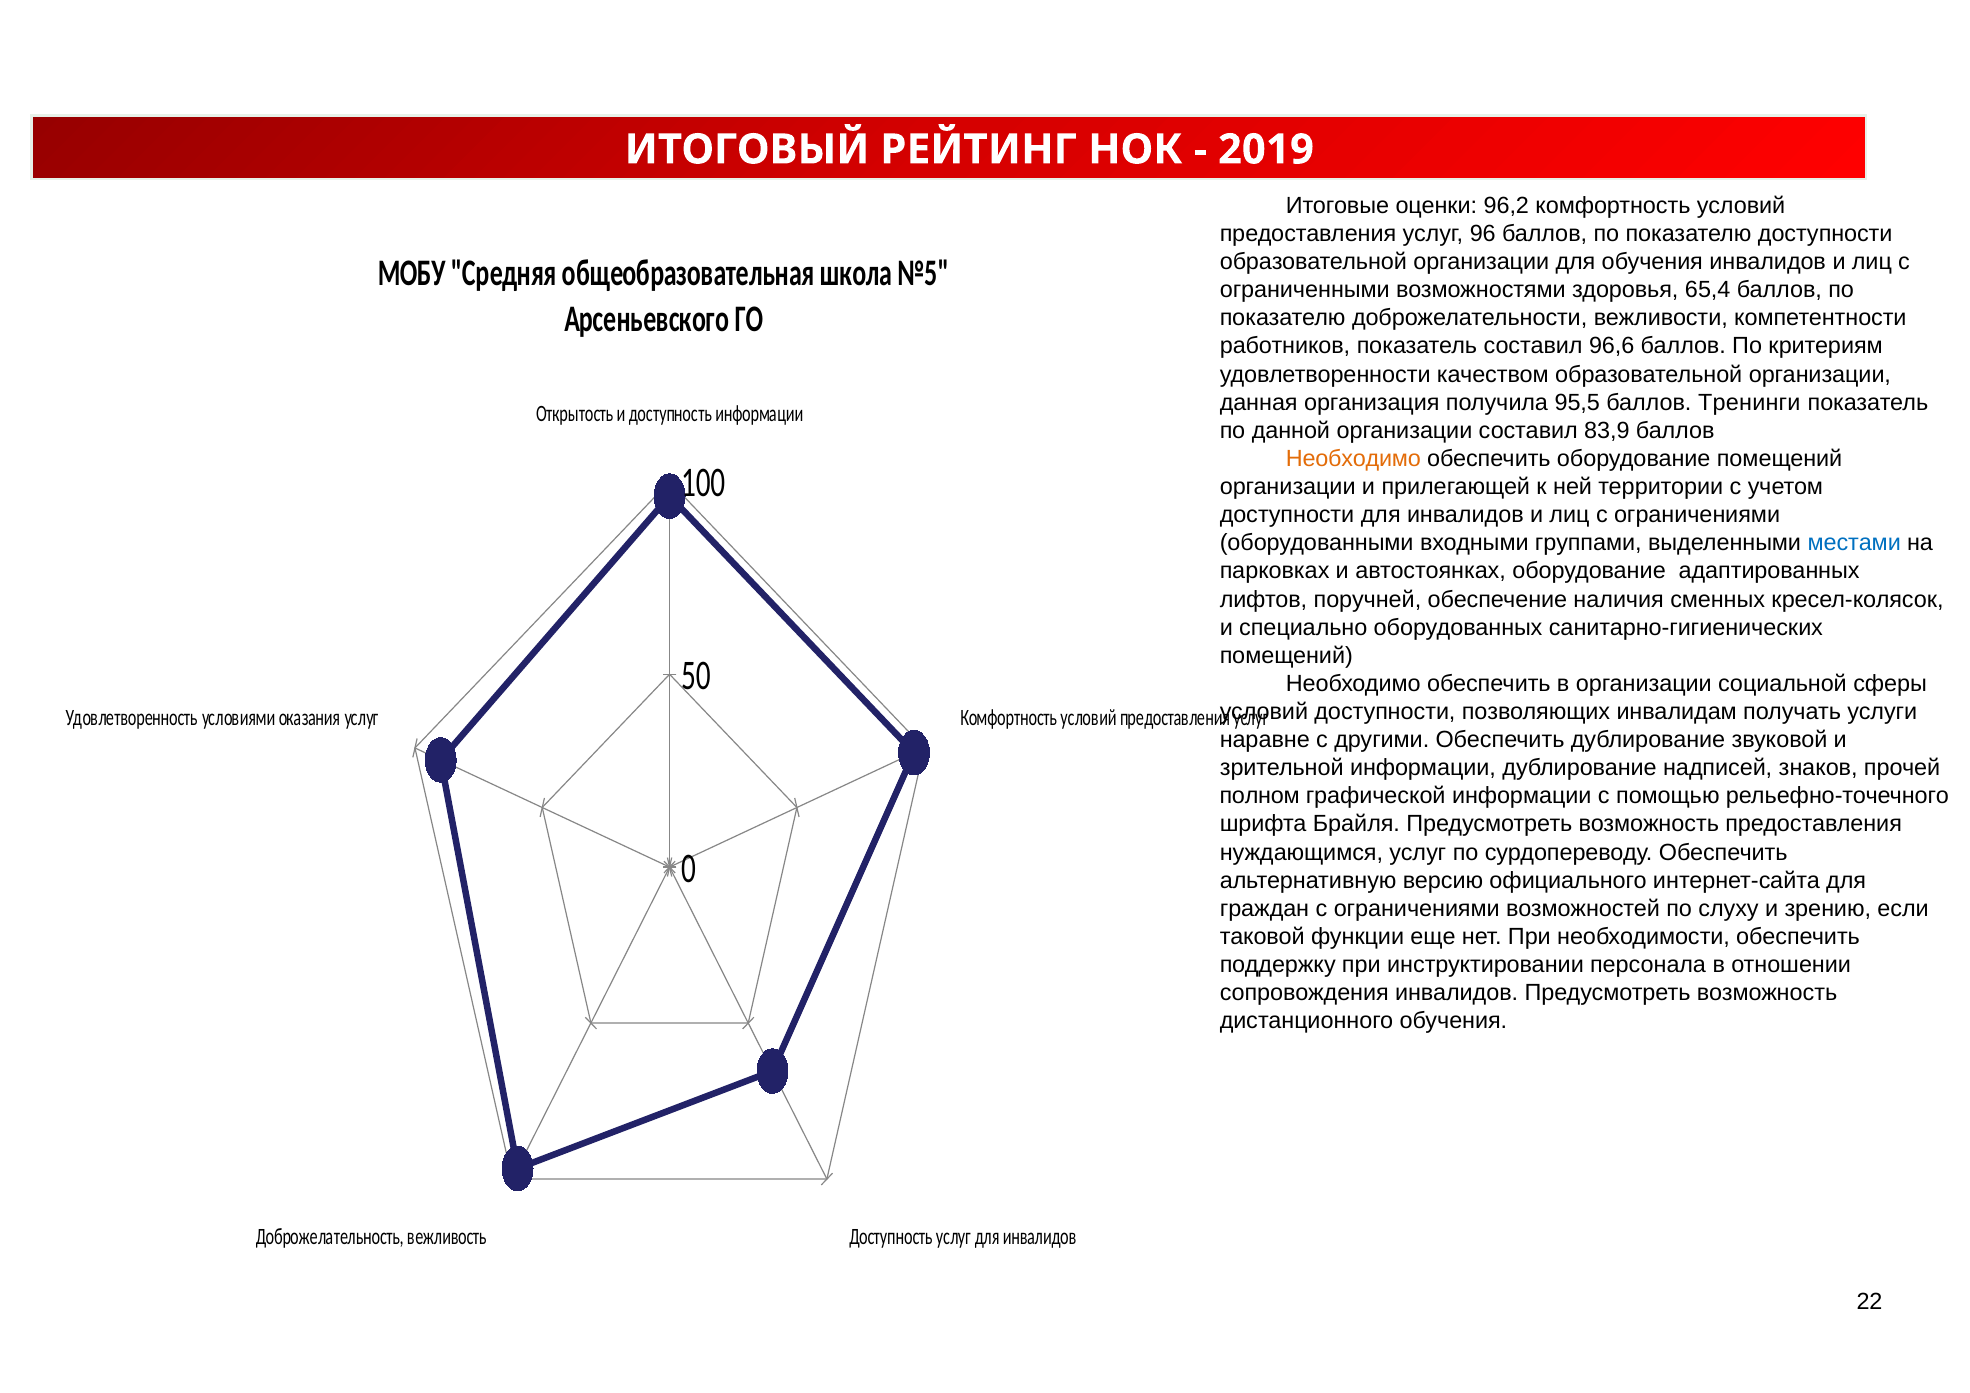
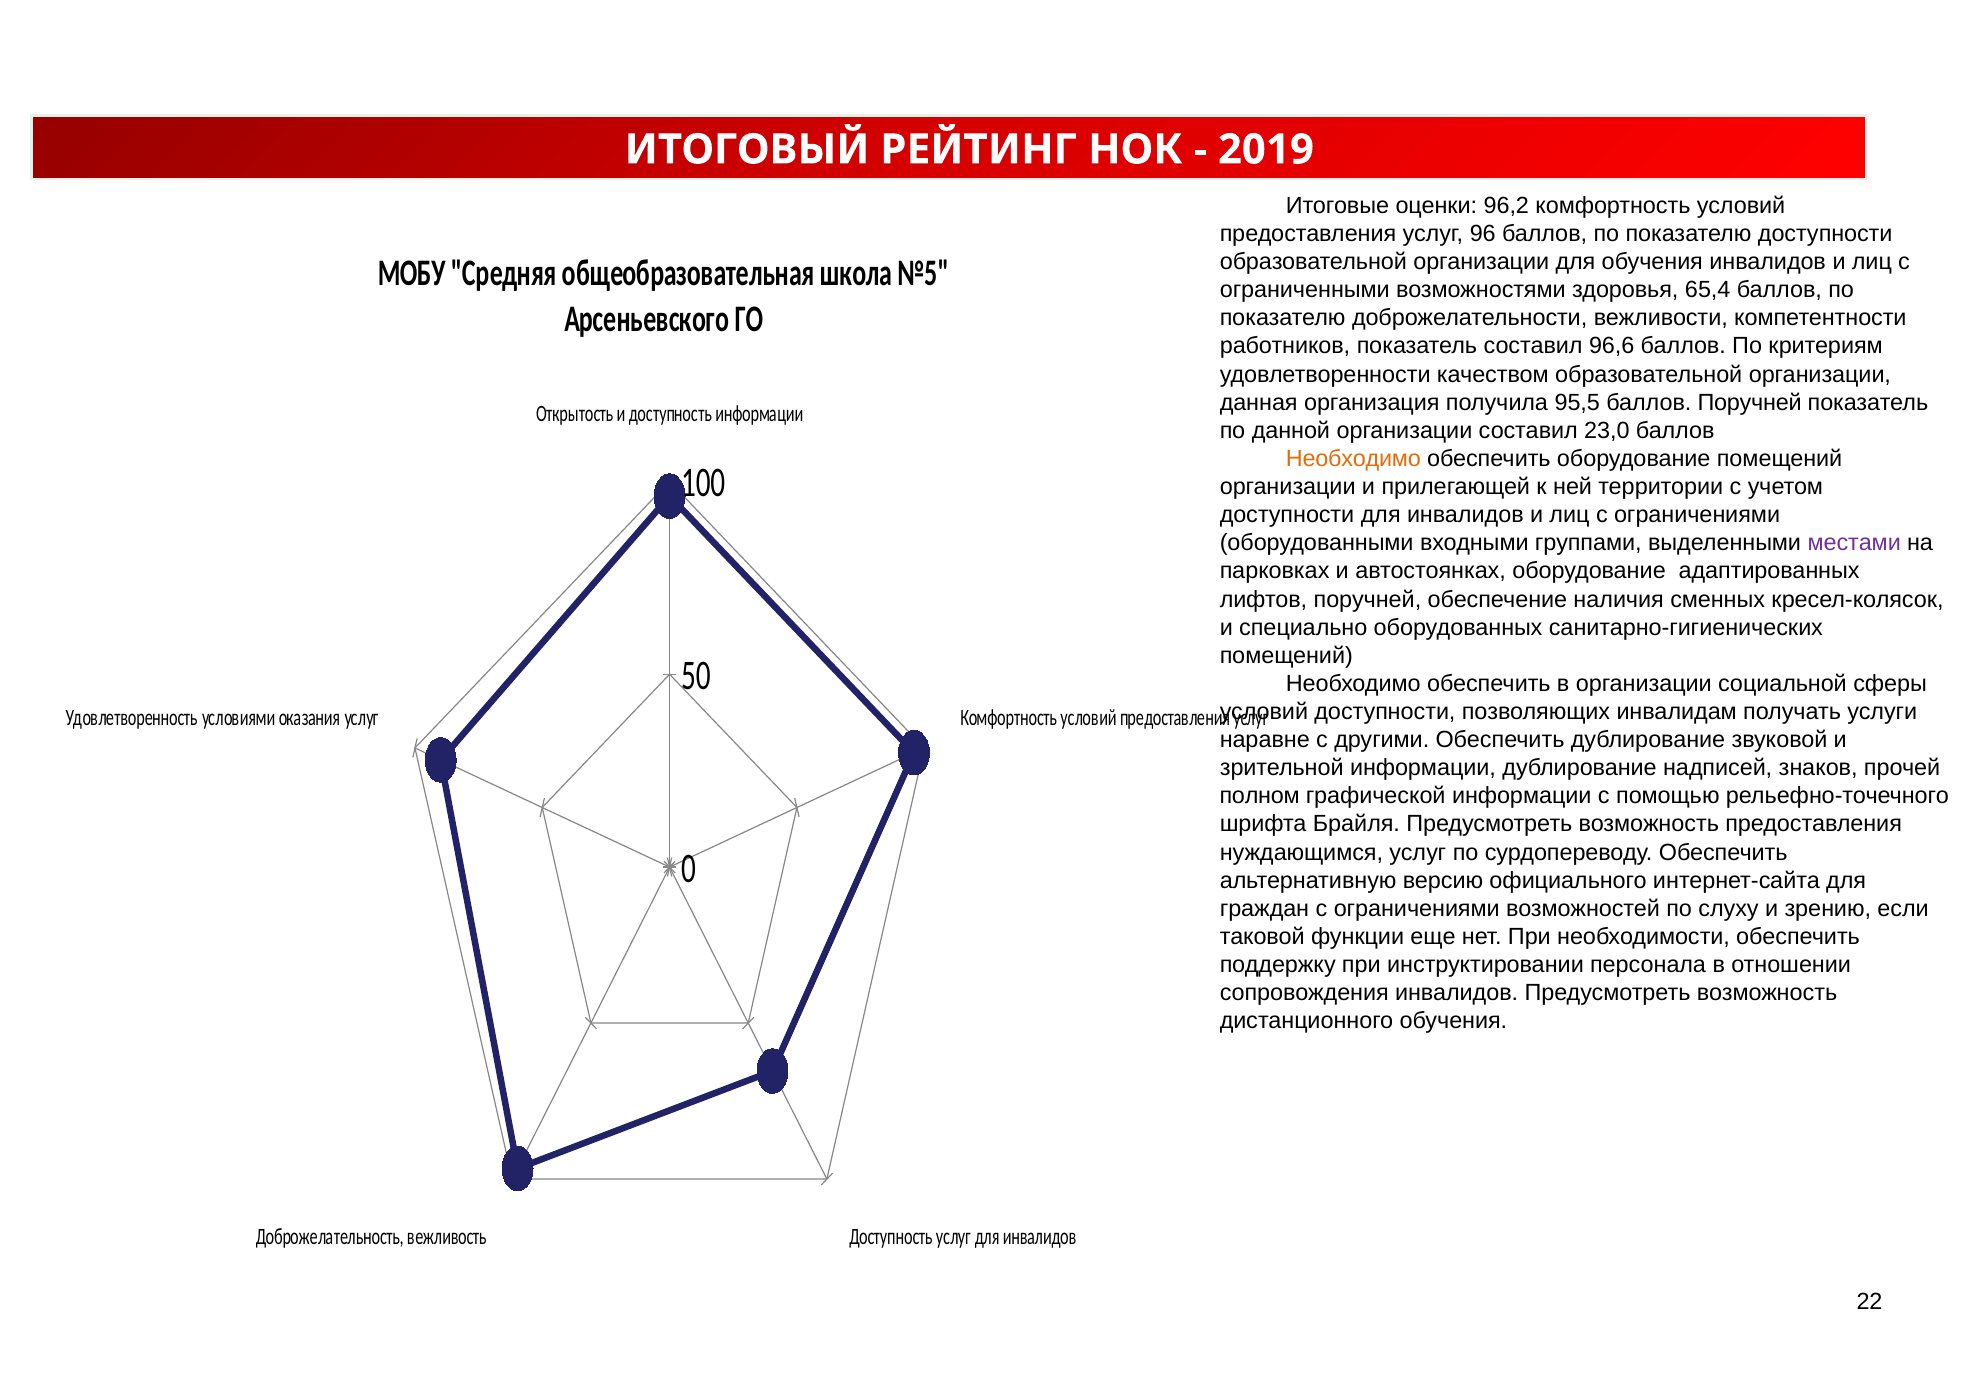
баллов Тренинги: Тренинги -> Поручней (1750, 402)
83,9: 83,9 -> 23,0 (1607, 431)
местами colour: blue -> purple (1854, 543)
